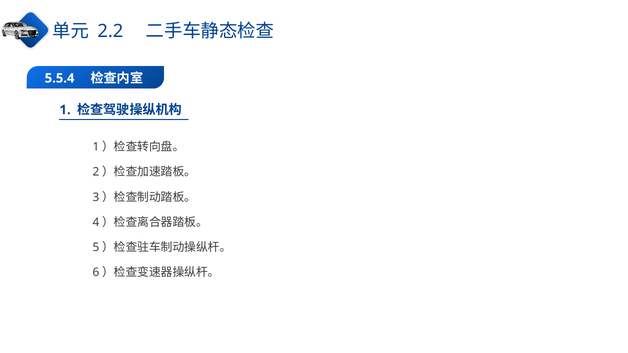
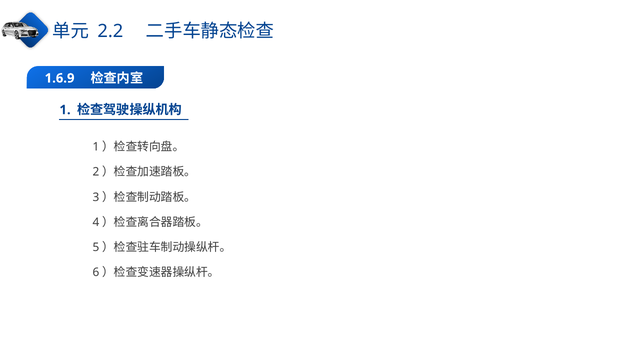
5.5.4: 5.5.4 -> 1.6.9 (60, 78)
